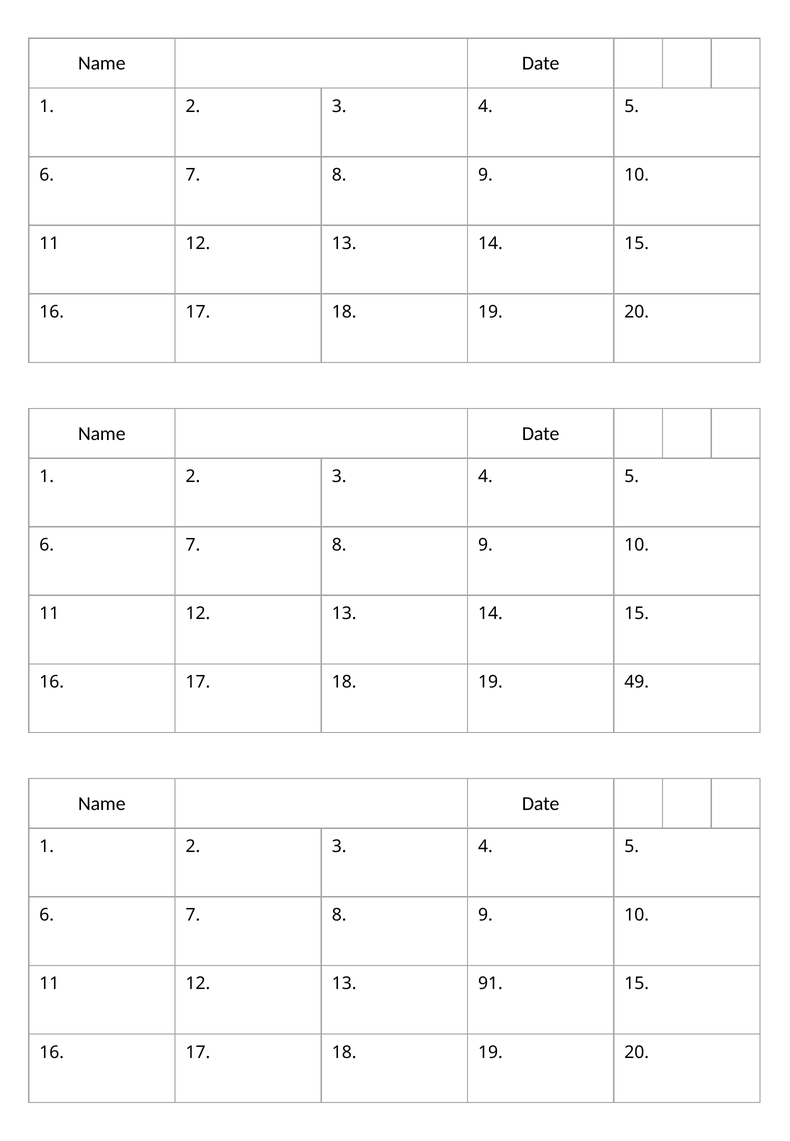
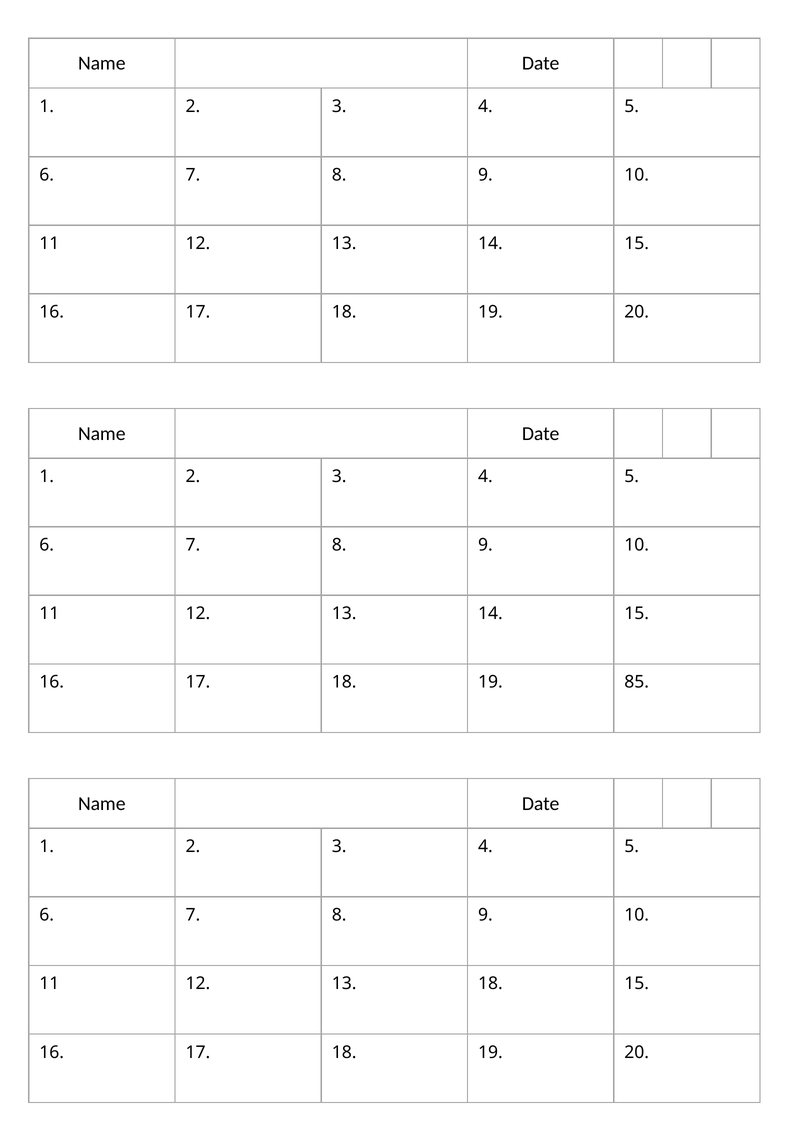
49: 49 -> 85 (637, 682)
13 91: 91 -> 18 (490, 984)
